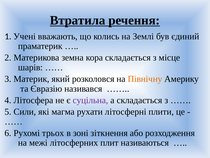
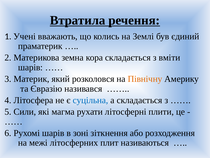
місце: місце -> вміти (169, 57)
суцільна colour: purple -> blue (90, 100)
Рухомі трьох: трьох -> шарів (53, 133)
